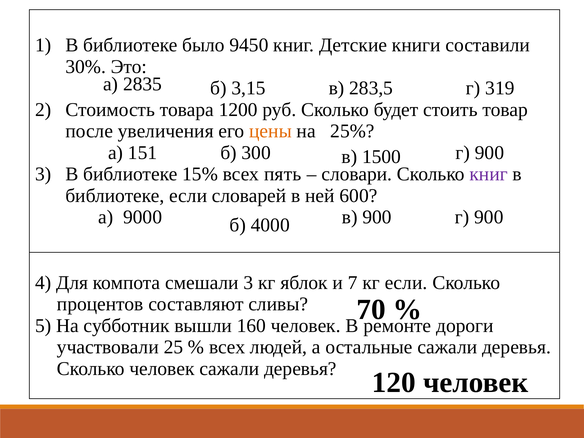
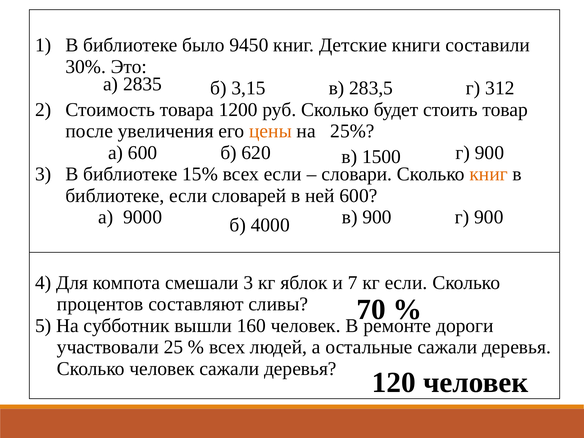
319: 319 -> 312 (500, 88)
а 151: 151 -> 600 (143, 153)
300: 300 -> 620 (256, 153)
всех пять: пять -> если (283, 174)
книг colour: purple -> orange (489, 174)
